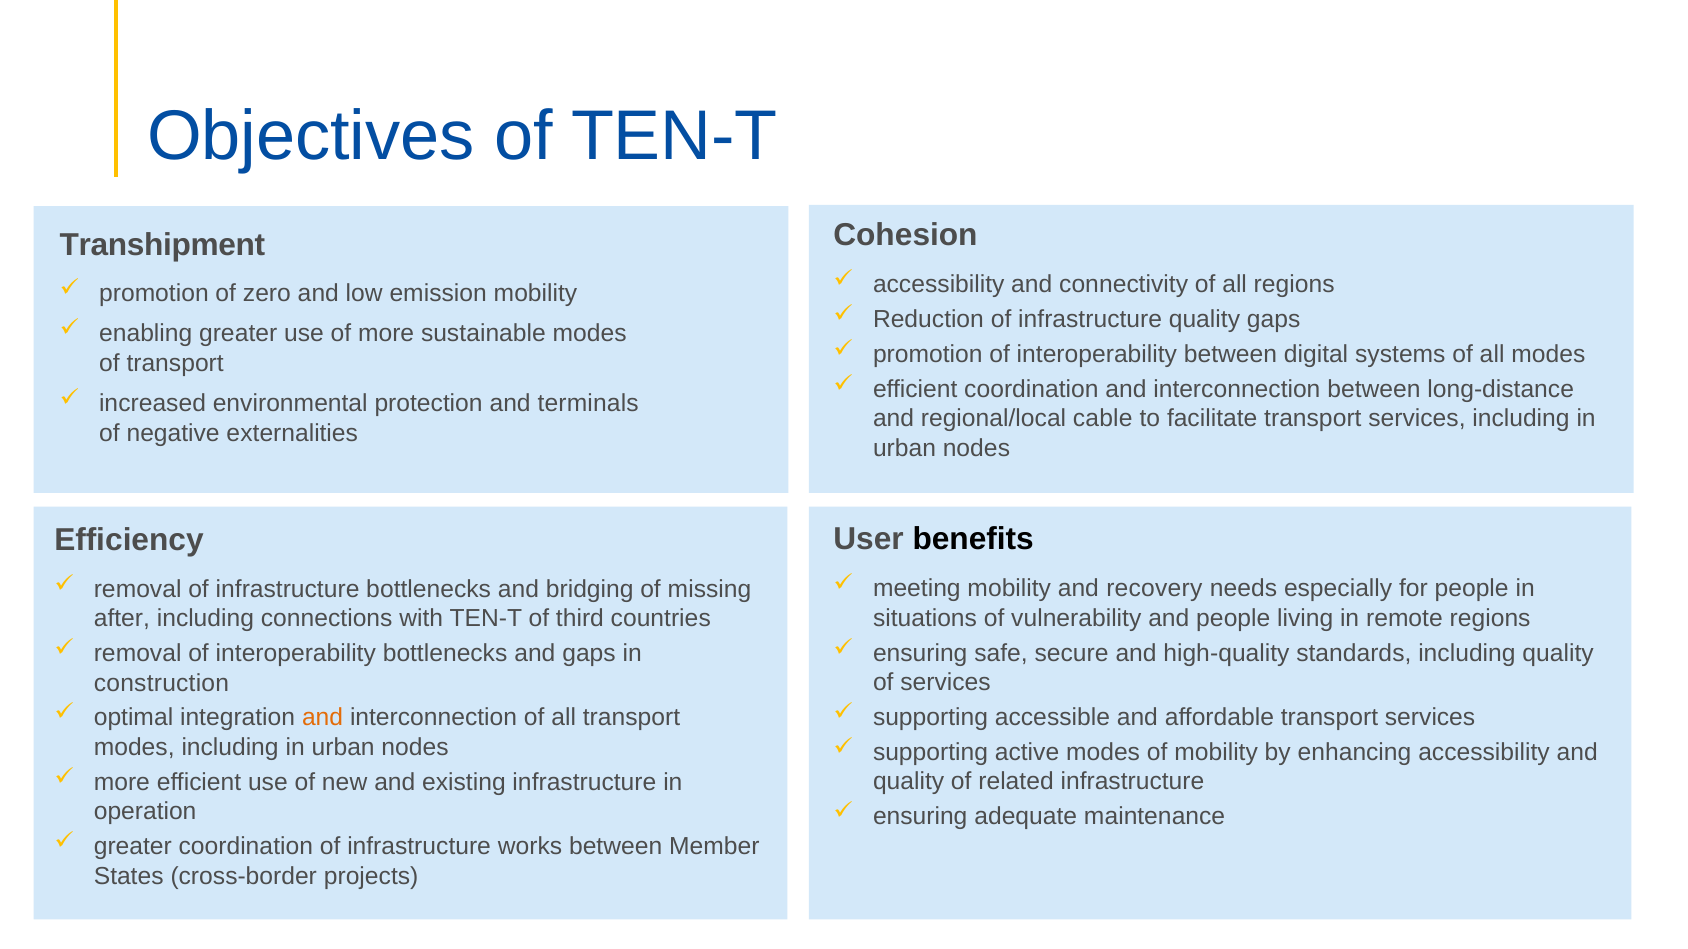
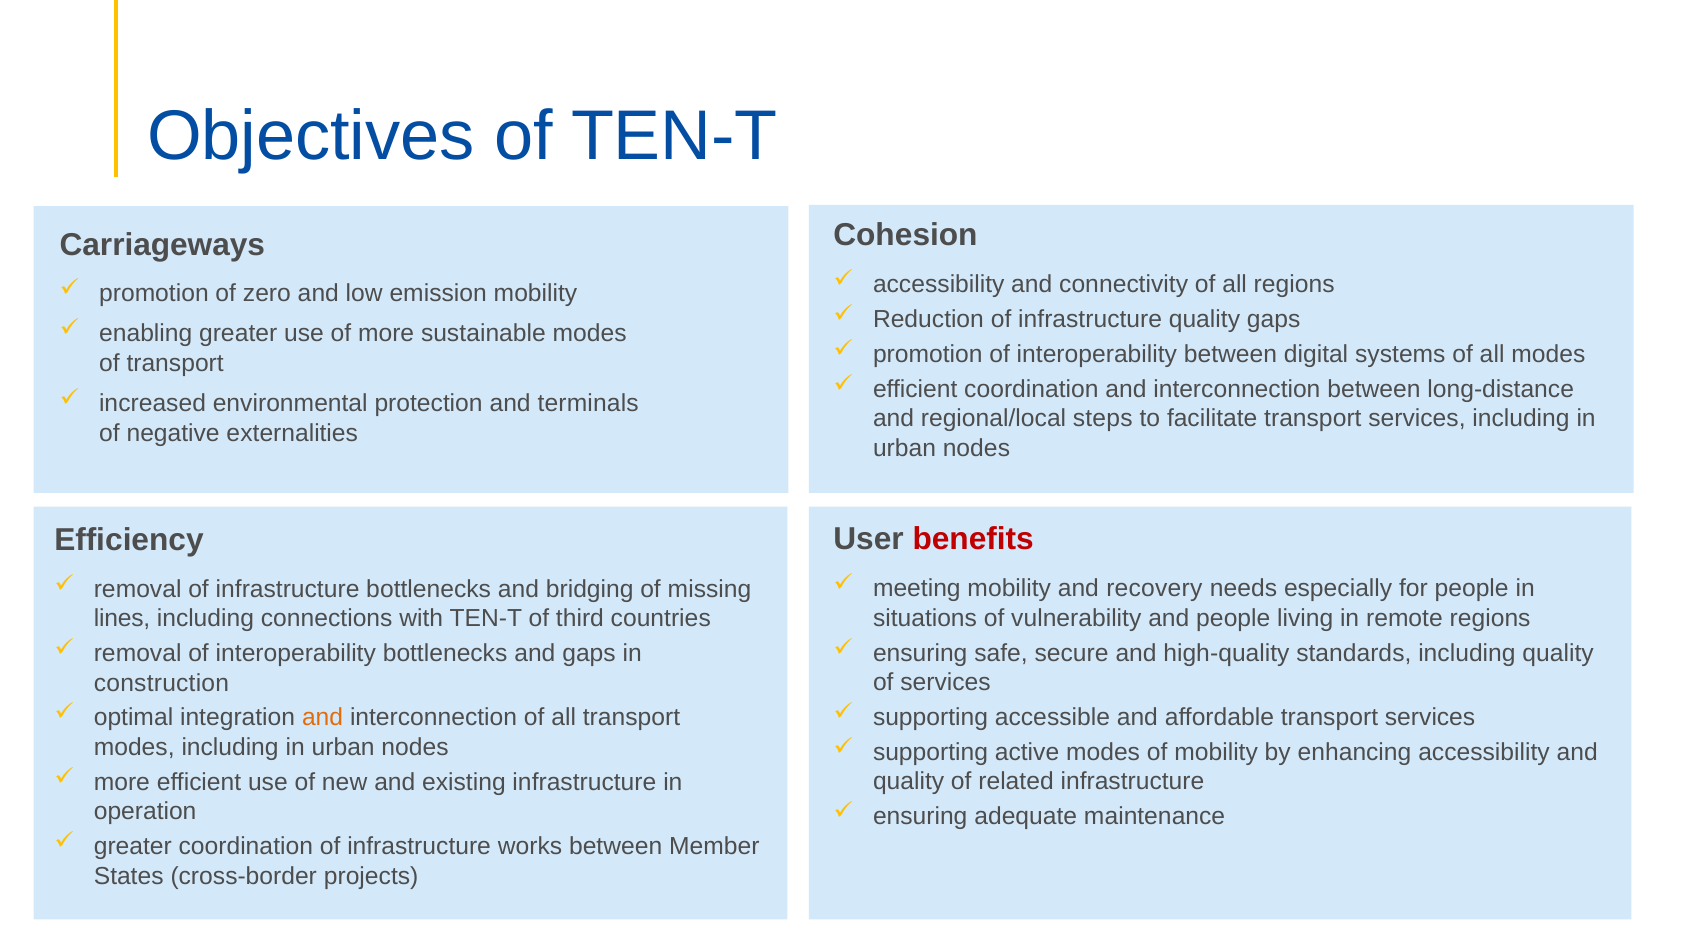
Transhipment: Transhipment -> Carriageways (162, 245)
cable: cable -> steps (1103, 419)
benefits colour: black -> red (973, 540)
after: after -> lines (122, 619)
